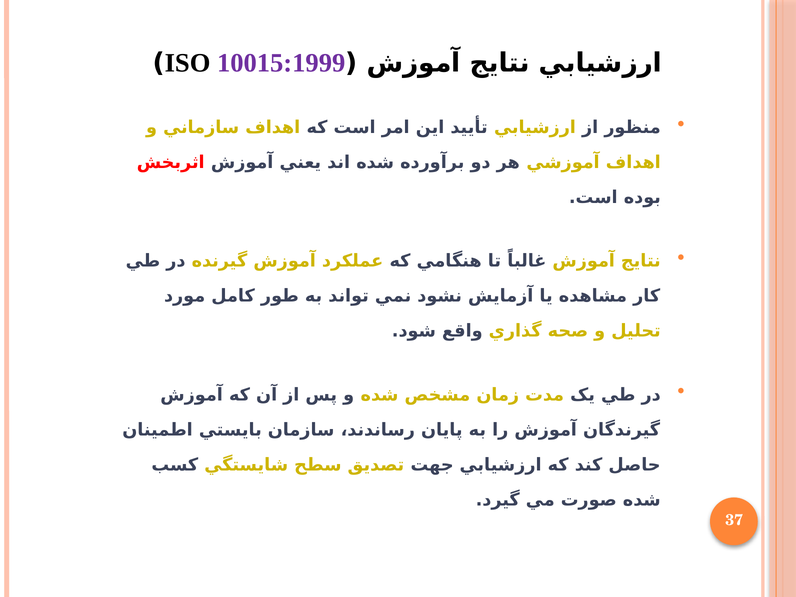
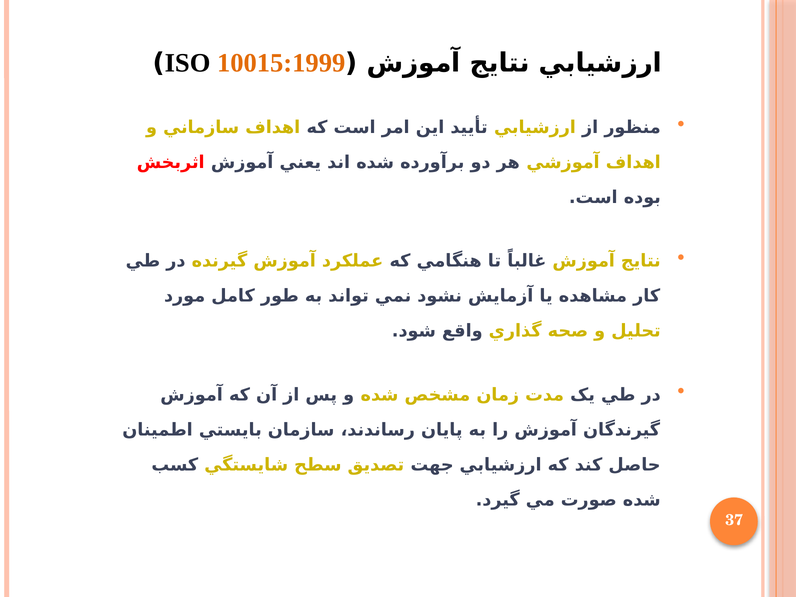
10015:1999 colour: purple -> orange (281, 63)
